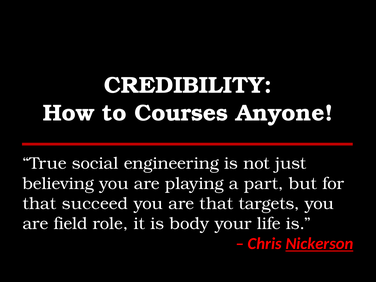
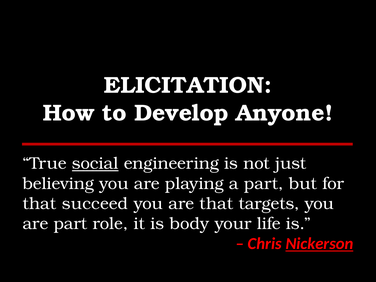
CREDIBILITY: CREDIBILITY -> ELICITATION (188, 85)
Courses: Courses -> Develop (181, 113)
social underline: none -> present (95, 163)
are field: field -> part (70, 224)
